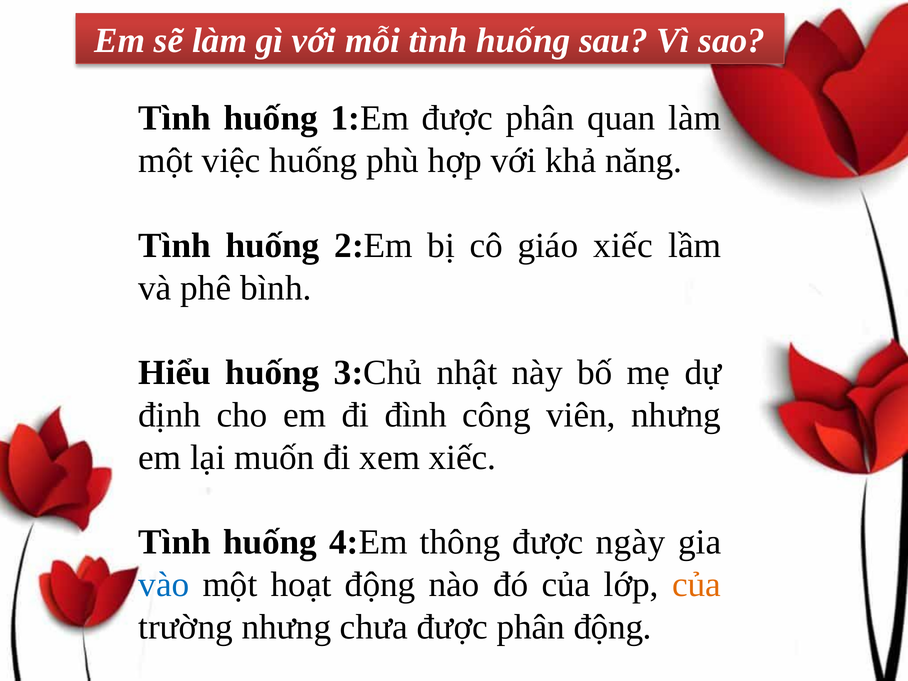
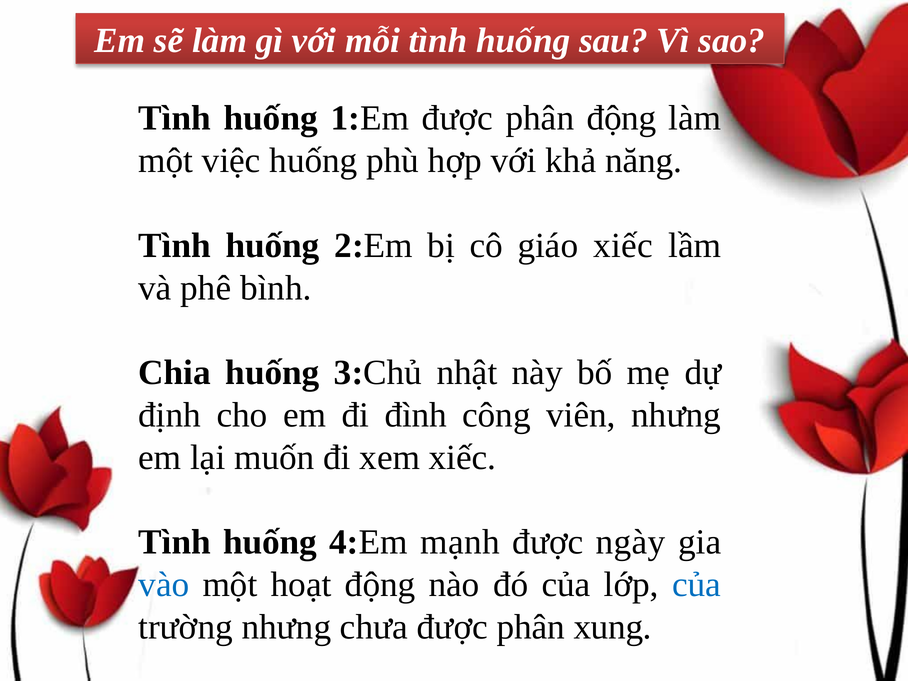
phân quan: quan -> động (621, 118)
Hiểu: Hiểu -> Chia (175, 373)
thông: thông -> mạnh (460, 542)
của colour: orange -> blue (697, 585)
phân động: động -> xung (613, 627)
